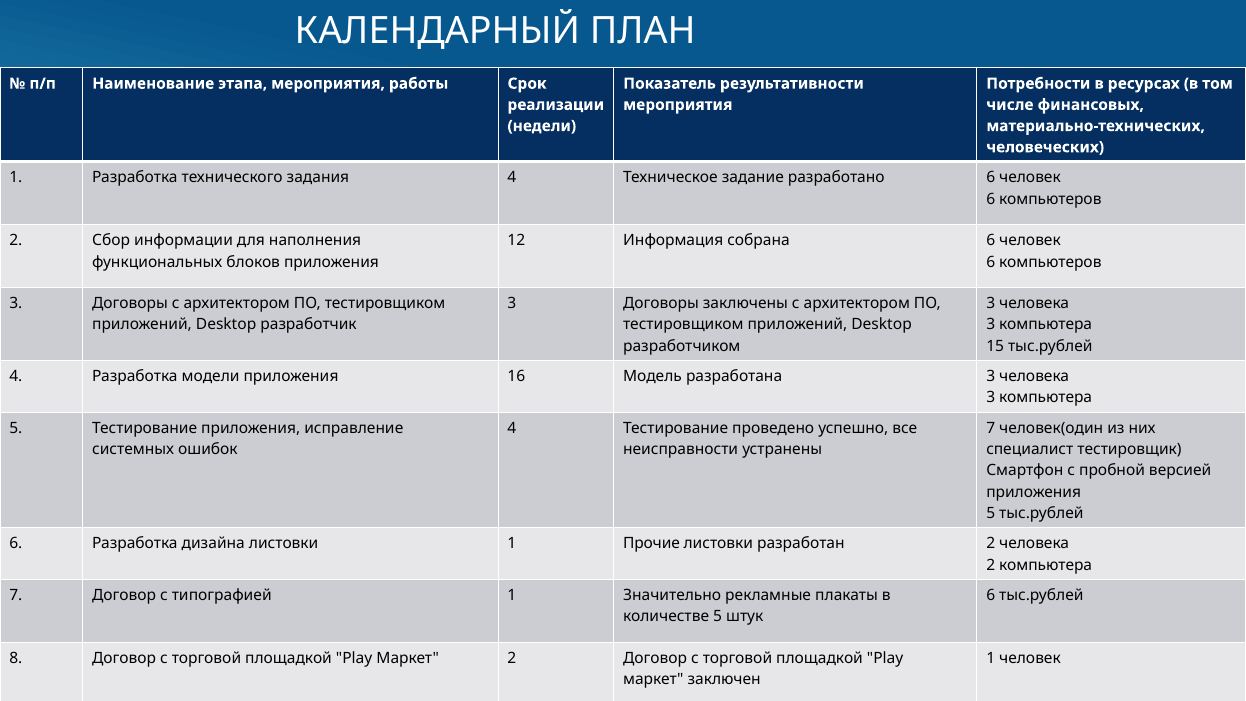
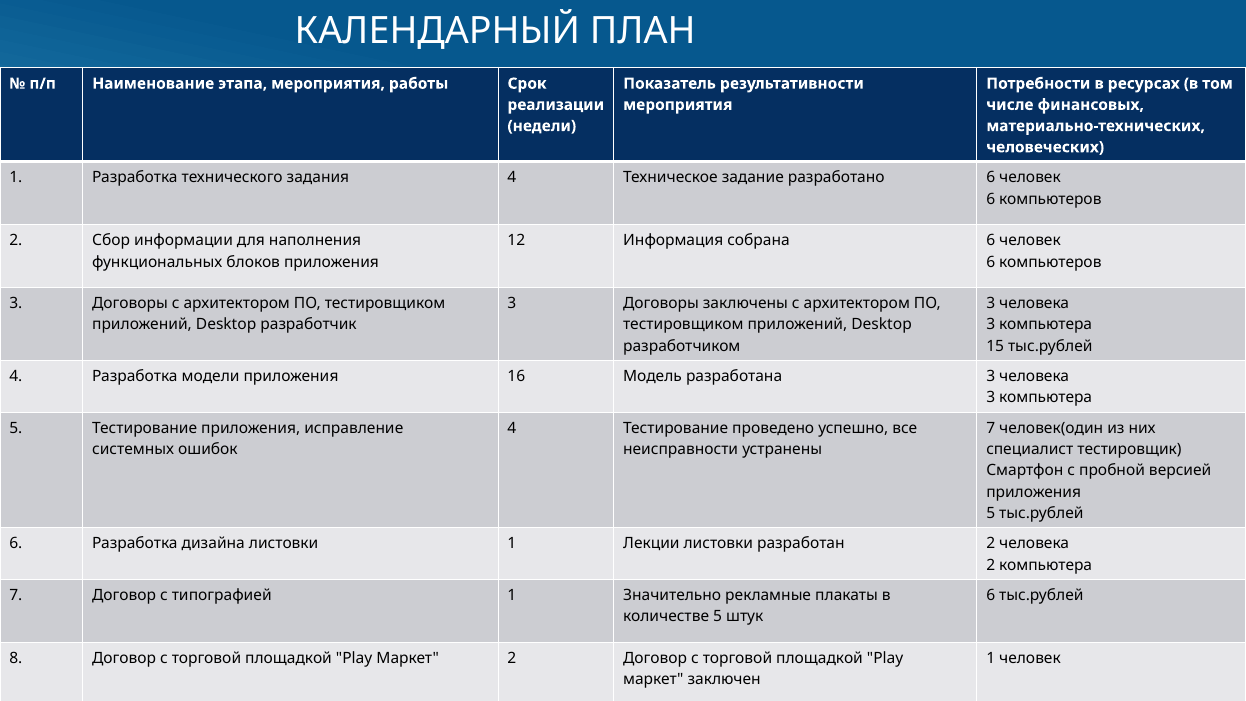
Прочие: Прочие -> Лекции (651, 544)
